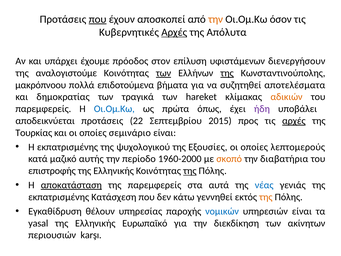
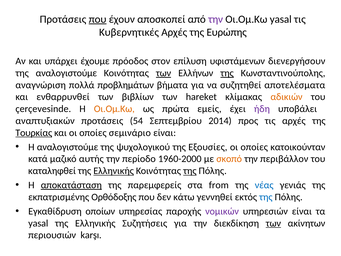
την colour: orange -> purple (216, 19)
Οι.Ομ.Κω όσον: όσον -> yasal (281, 19)
Αρχές underline: present -> none (174, 32)
Απόλυτα: Απόλυτα -> Ευρώπης (227, 32)
μακρόπνοου: μακρόπνοου -> αναγνώριση (41, 85)
επιδοτούμενα: επιδοτούμενα -> προβλημάτων (126, 85)
δημοκρατίας: δημοκρατίας -> ενθαρρυνθεί (63, 97)
τραγικά: τραγικά -> βιβλίων (138, 97)
παρεμφερείς: παρεμφερείς -> çerçevesinde (43, 109)
Οι.Ομ.Κω colour: blue -> orange (114, 109)
όπως: όπως -> εμείς (209, 109)
αποδεικνύεται: αποδεικνύεται -> αναπτυξιακών (45, 121)
22: 22 -> 54 (136, 121)
2015: 2015 -> 2014 (220, 121)
αρχές underline: present -> none (294, 121)
Τουρκίας underline: none -> present (34, 133)
Η εκπατρισμένης: εκπατρισμένης -> αναλογιστούμε (68, 147)
λεπτομερούς: λεπτομερούς -> κατοικούνταν (298, 147)
διαβατήρια: διαβατήρια -> περιβάλλον (284, 159)
επιστροφής: επιστροφής -> καταληφθεί (52, 171)
Ελληνικής underline: none -> present (114, 171)
αυτά: αυτά -> from (219, 185)
Κατάσχεση: Κατάσχεση -> Ορθόδοξης (114, 197)
της colour: orange -> blue (266, 197)
θέλουν: θέλουν -> οποίων (100, 211)
νομικών colour: blue -> purple (222, 211)
Ευρωπαϊκό: Ευρωπαϊκό -> Συζητήσεις (145, 223)
των underline: none -> present (273, 223)
